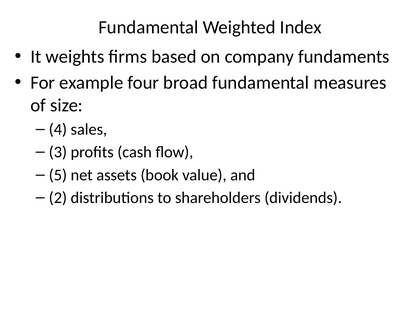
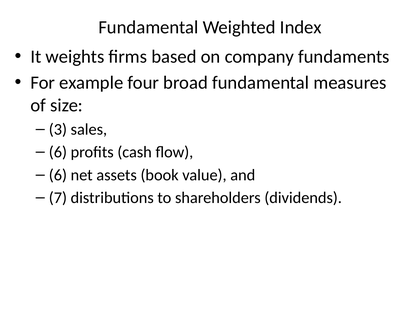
4: 4 -> 3 (58, 129)
3: 3 -> 6 (58, 152)
5: 5 -> 6 (58, 175)
2: 2 -> 7 (58, 198)
